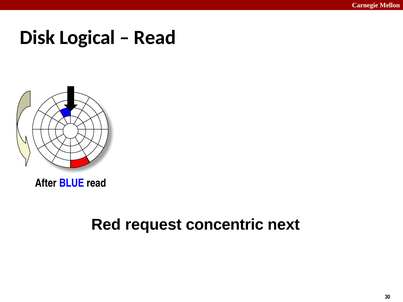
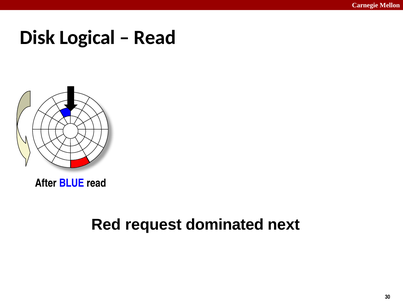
concentric: concentric -> dominated (225, 225)
